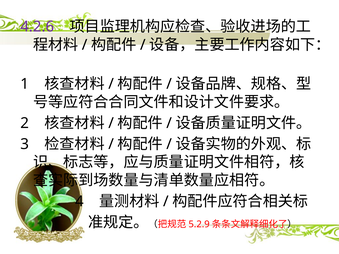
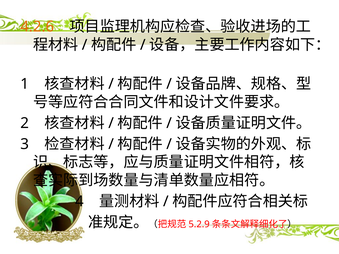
4.2.6 colour: purple -> orange (37, 27)
